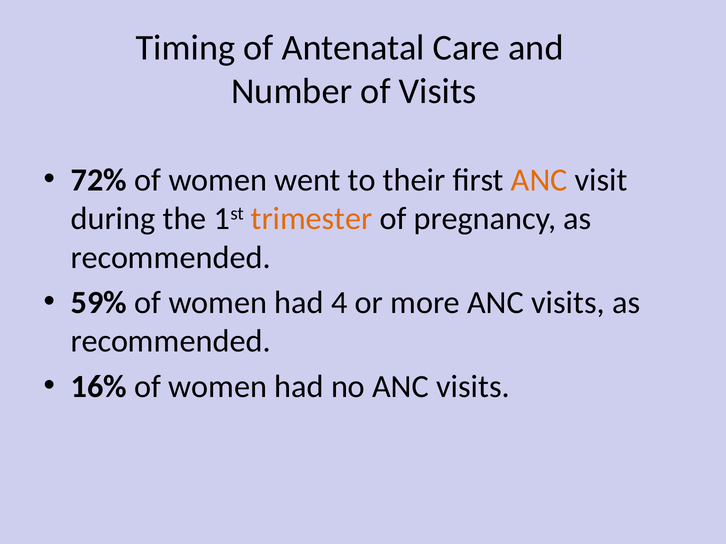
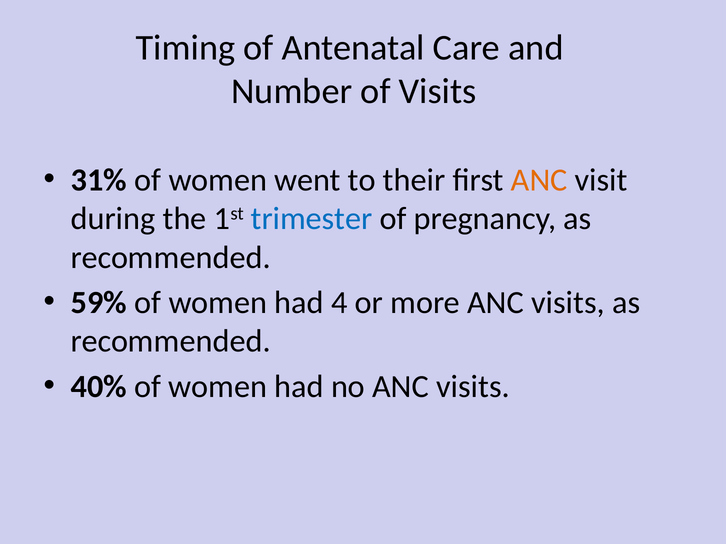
72%: 72% -> 31% (99, 180)
trimester colour: orange -> blue (312, 219)
16%: 16% -> 40% (99, 387)
